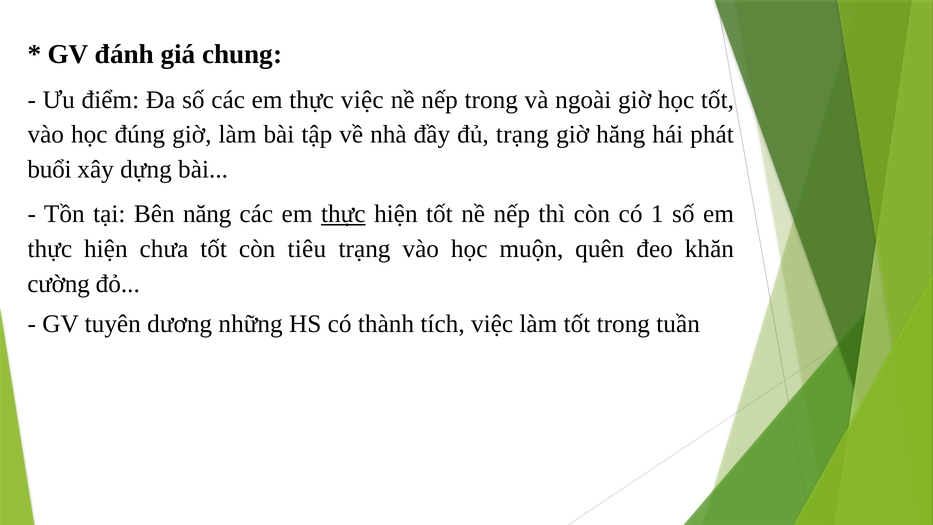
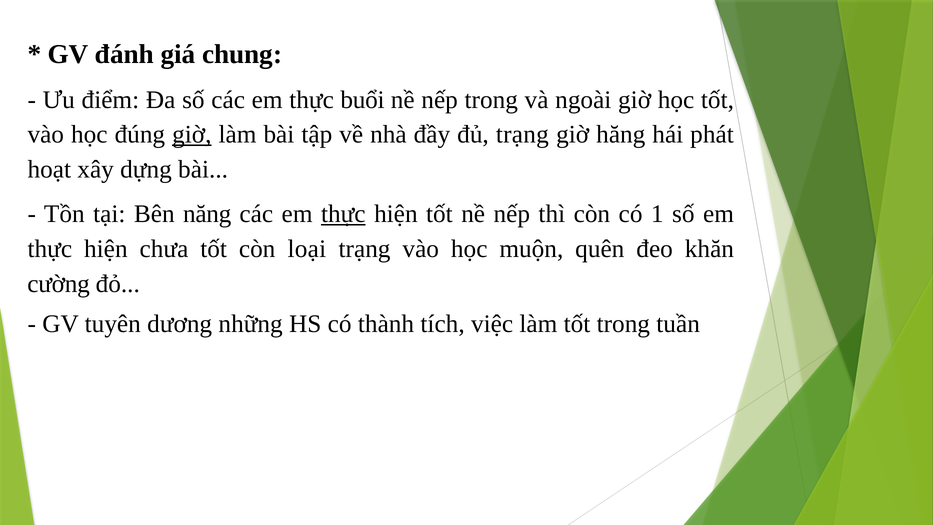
thực việc: việc -> buổi (363, 100)
giờ underline: none -> present (192, 135)
buổi: buổi -> hoạt (49, 169)
tiêu: tiêu -> loại (307, 249)
